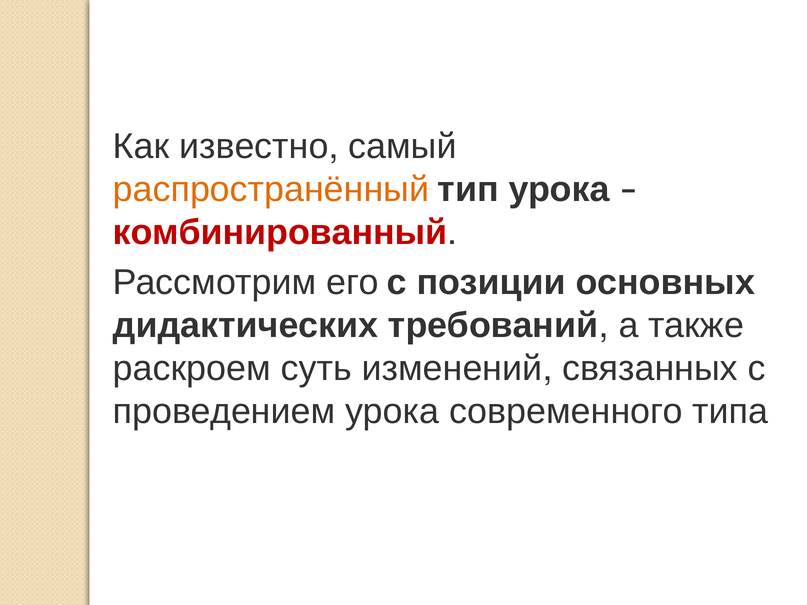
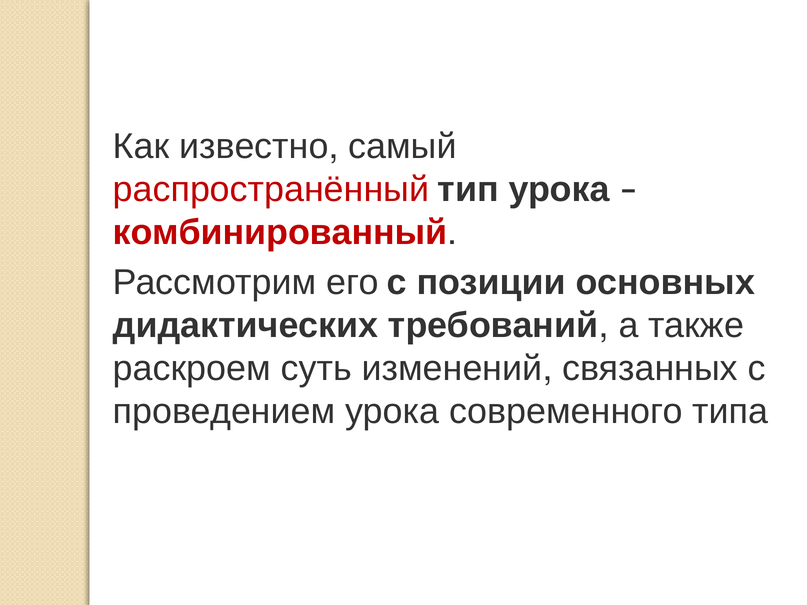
распространённый colour: orange -> red (271, 190)
